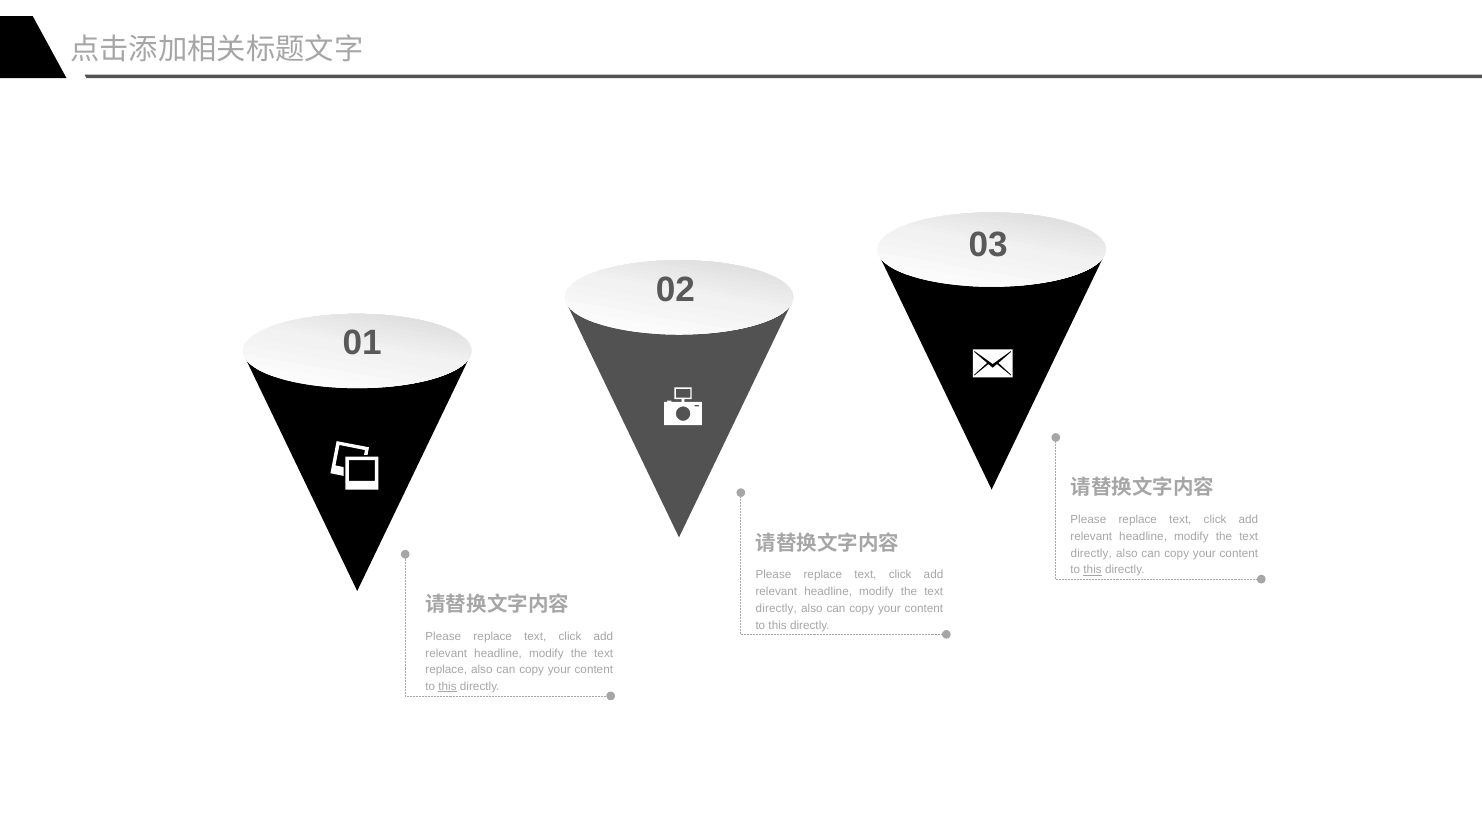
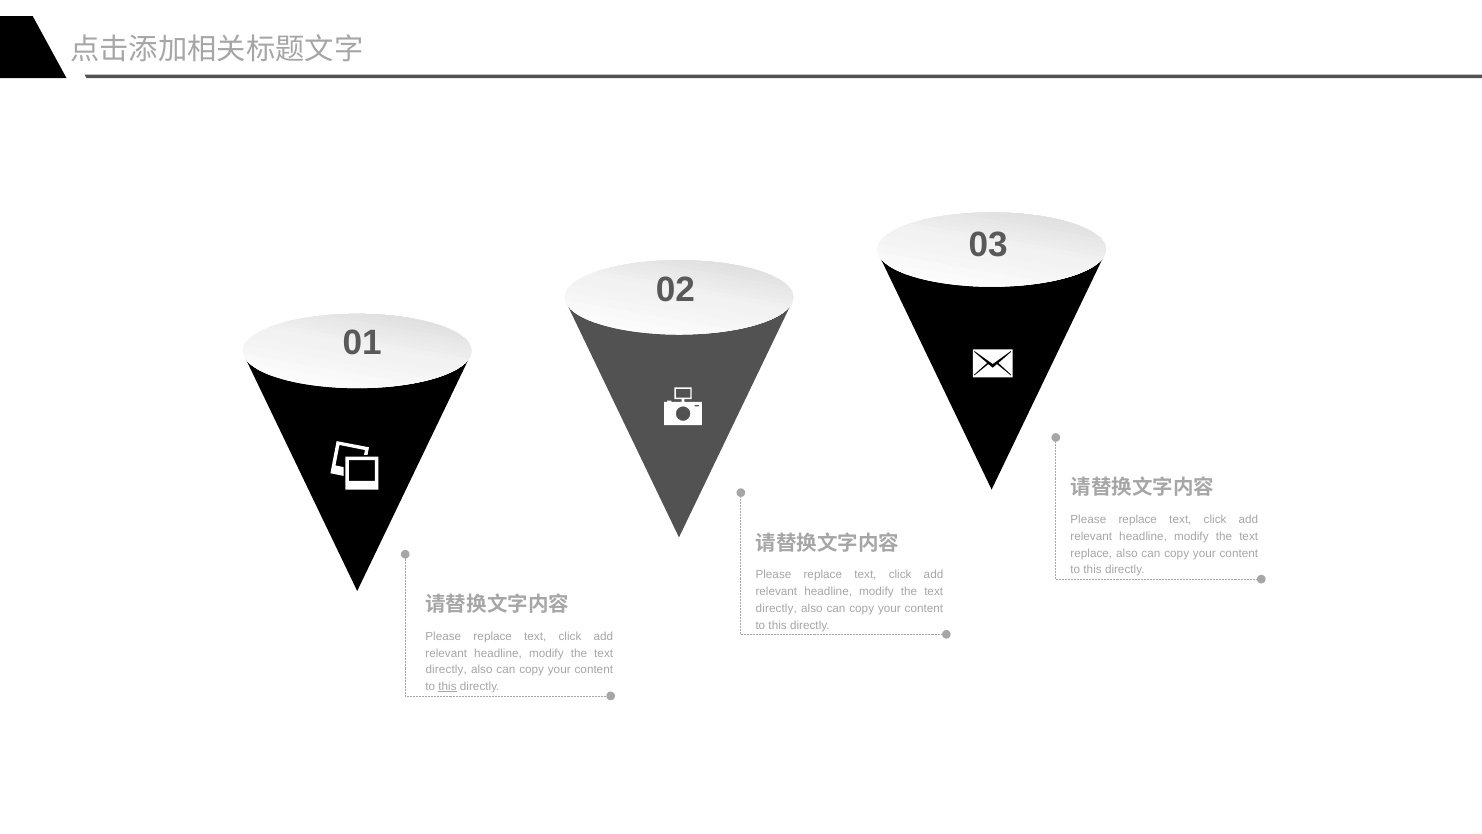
directly: directly -> replace (1091, 553)
this underline: present -> none (1093, 570)
replace: replace -> directly (446, 670)
